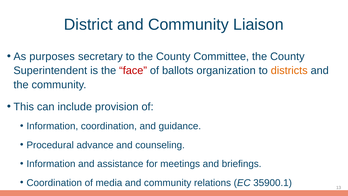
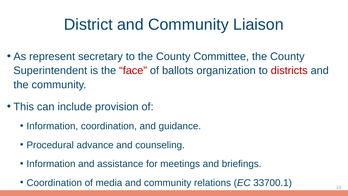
purposes: purposes -> represent (52, 56)
districts colour: orange -> red (289, 70)
35900.1: 35900.1 -> 33700.1 (273, 183)
